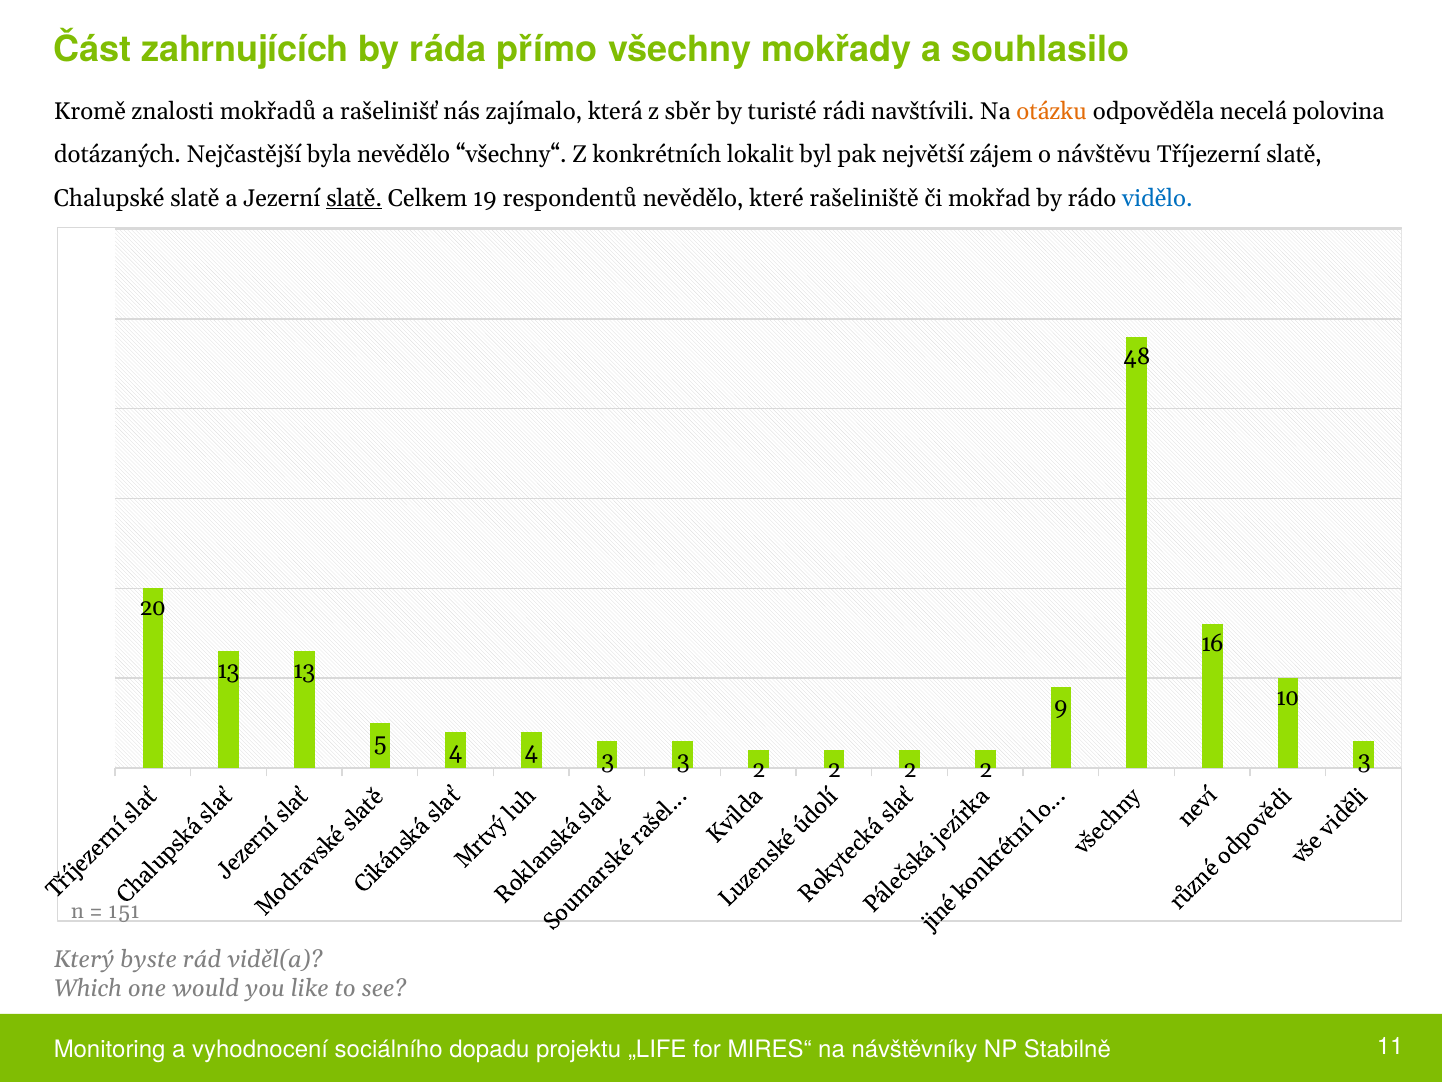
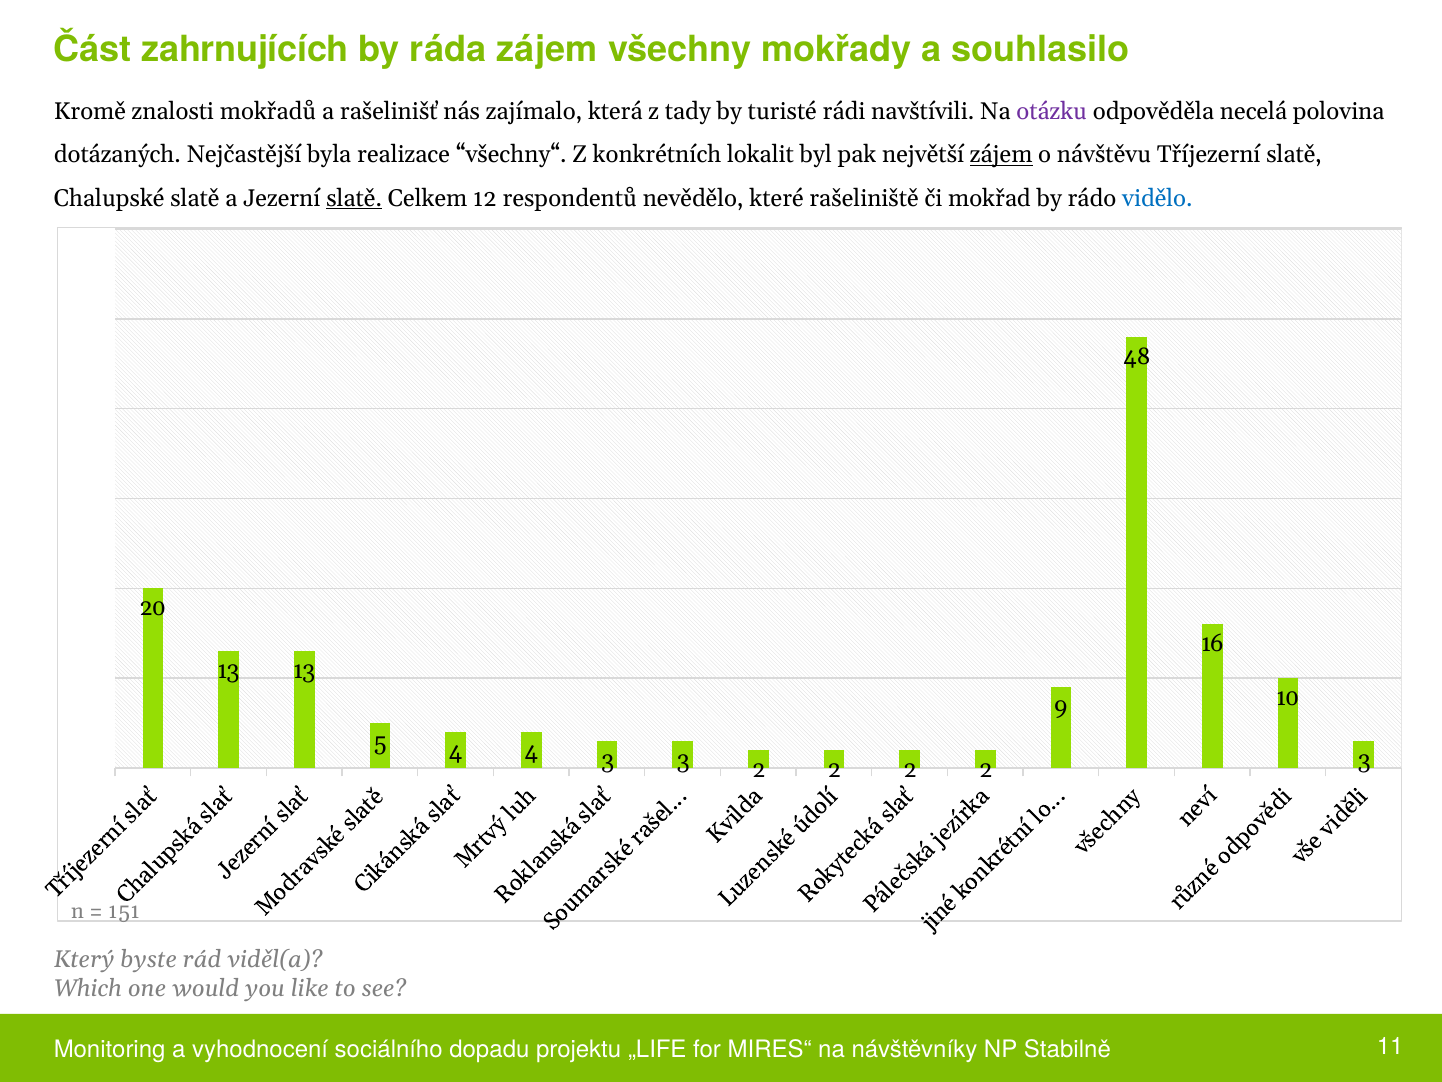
ráda přímo: přímo -> zájem (547, 50)
sběr: sběr -> tady (688, 112)
otázku colour: orange -> purple (1052, 112)
byla nevědělo: nevědělo -> realizace (404, 155)
zájem underline: none -> present (1001, 155)
19: 19 -> 12 (485, 198)
